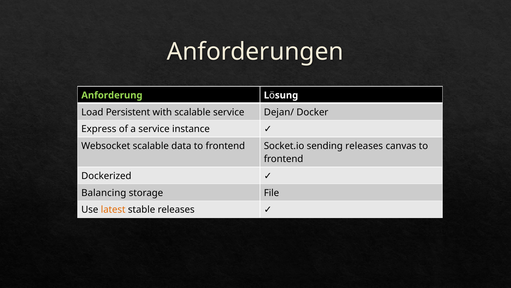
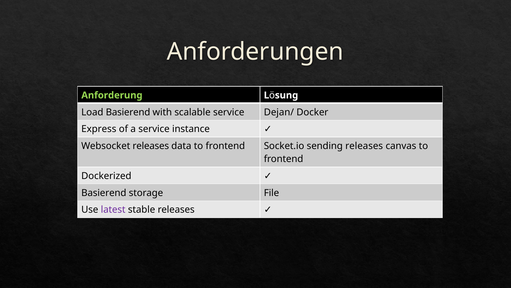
Load Persistent: Persistent -> Basierend (128, 112)
Websocket scalable: scalable -> releases (151, 146)
Balancing: Balancing -> Basierend (104, 193)
latest colour: orange -> purple (113, 209)
